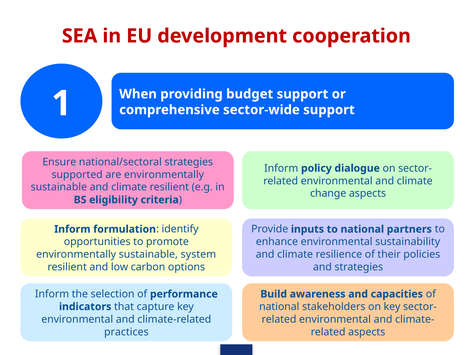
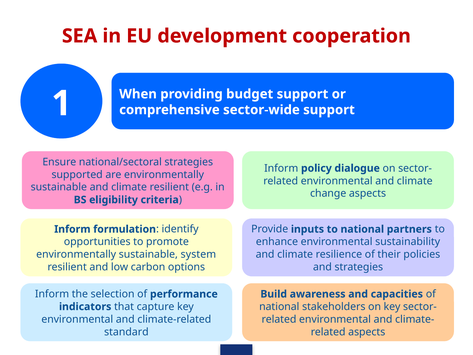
practices: practices -> standard (126, 332)
